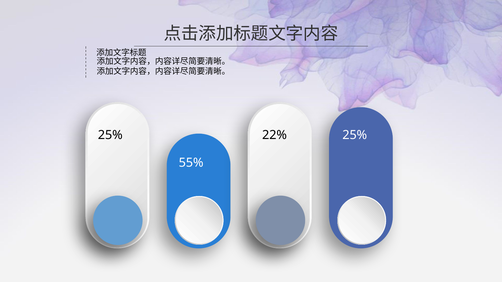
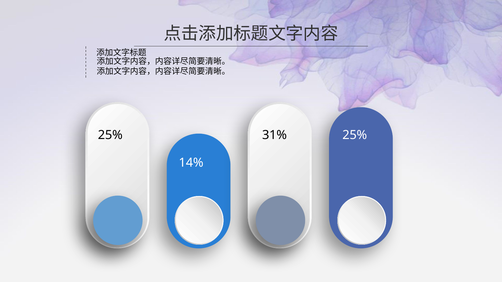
22%: 22% -> 31% (275, 135)
55%: 55% -> 14% (191, 163)
